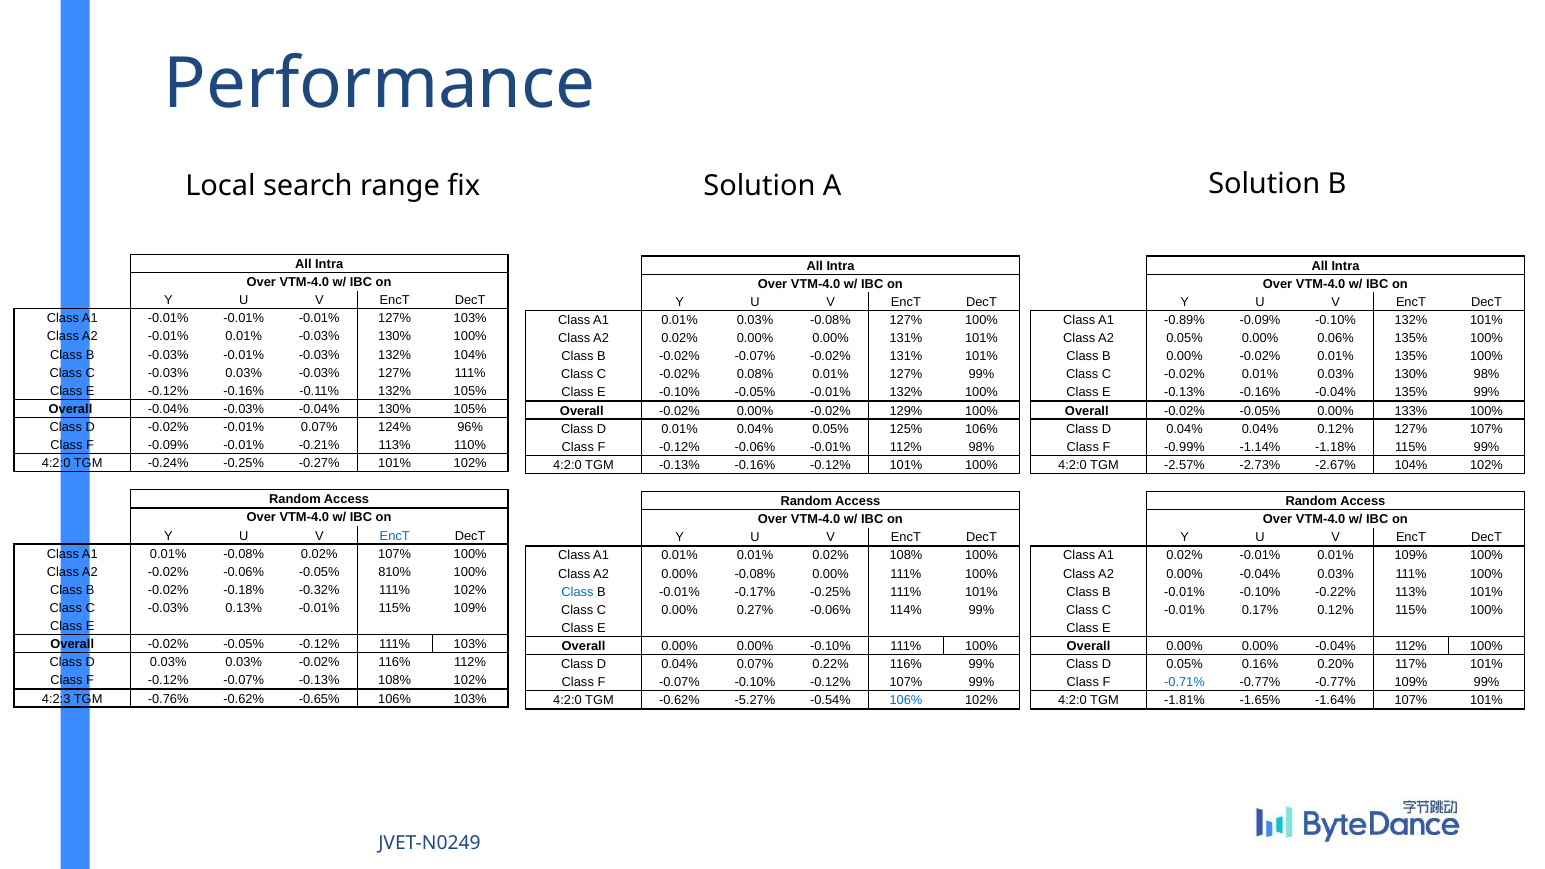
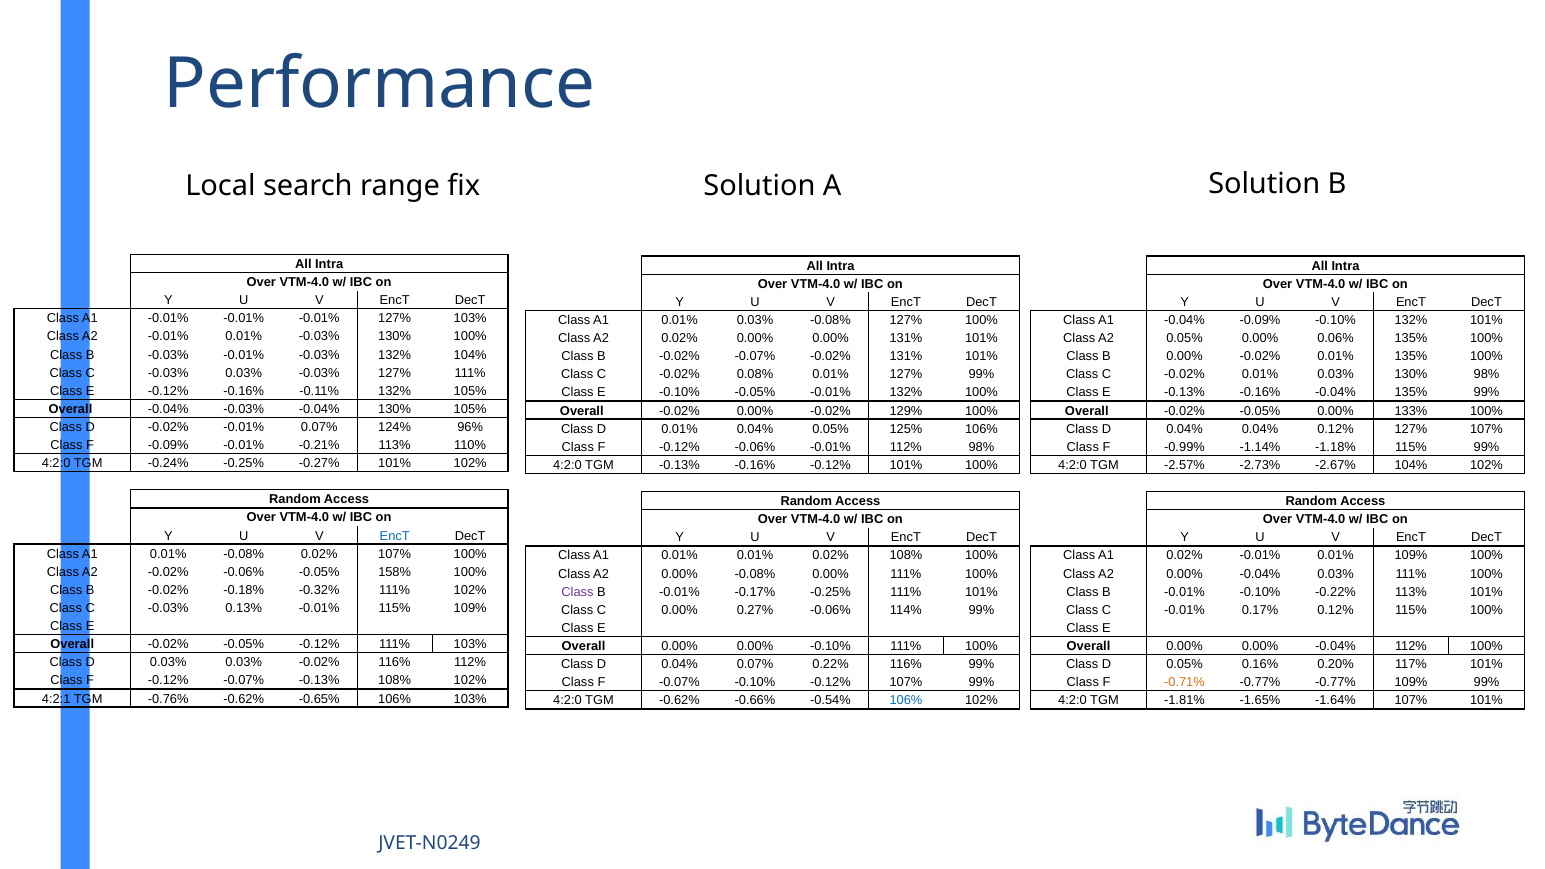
A1 -0.89%: -0.89% -> -0.04% (1184, 320)
810%: 810% -> 158% (395, 572)
Class colour: blue -> purple (578, 592)
-0.71% colour: blue -> orange (1184, 683)
4:2:3: 4:2:3 -> 4:2:1 (56, 699)
-5.27%: -5.27% -> -0.66% (755, 701)
